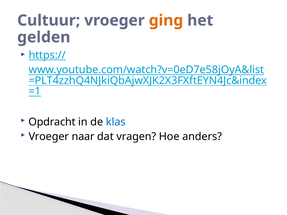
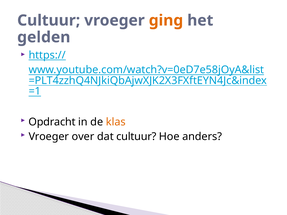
klas colour: blue -> orange (116, 122)
naar: naar -> over (83, 137)
dat vragen: vragen -> cultuur (136, 137)
